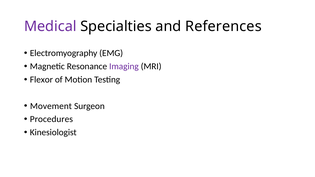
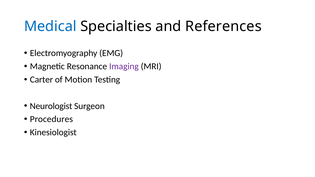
Medical colour: purple -> blue (50, 26)
Flexor: Flexor -> Carter (41, 80)
Movement: Movement -> Neurologist (51, 106)
